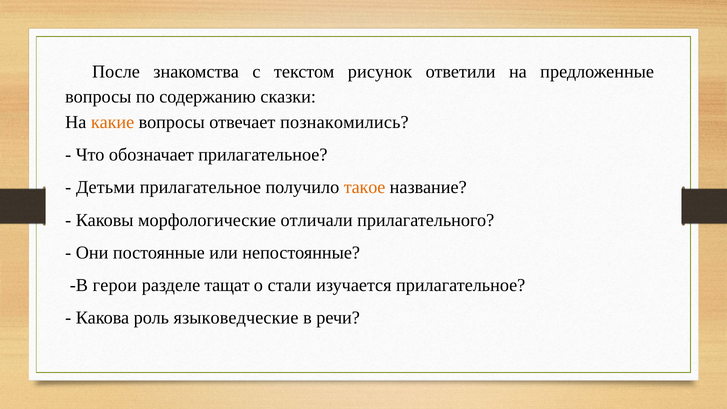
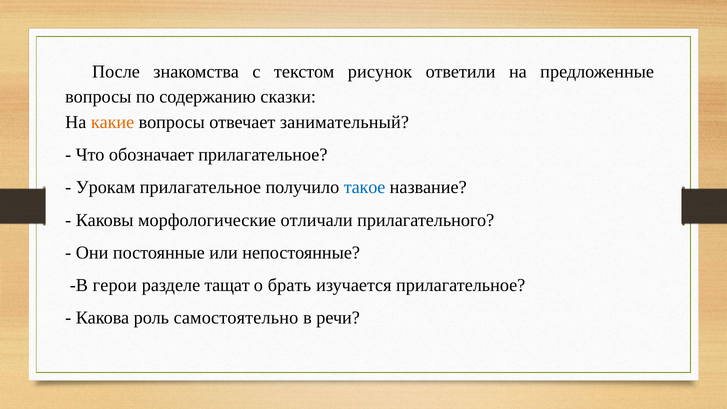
познакомились: познакомились -> занимательный (344, 122)
Детьми: Детьми -> Урокам (106, 187)
такое colour: orange -> blue (365, 187)
стали: стали -> брать (289, 285)
языковедческие: языковедческие -> самостоятельно (236, 318)
